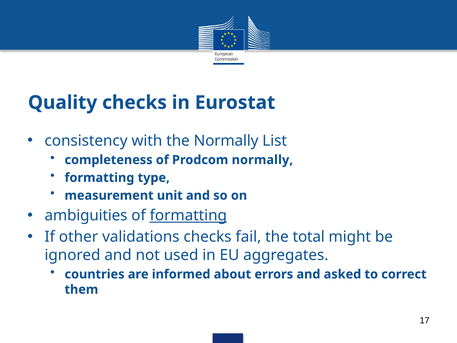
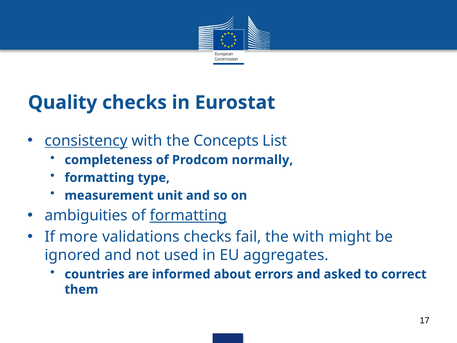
consistency underline: none -> present (86, 141)
the Normally: Normally -> Concepts (226, 141)
other: other -> more (78, 237)
the total: total -> with (309, 237)
